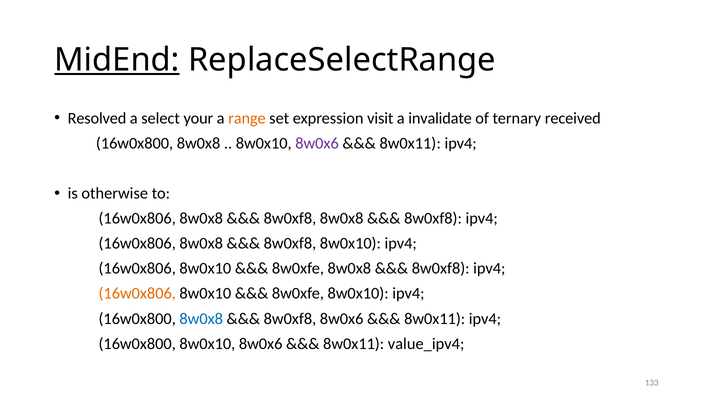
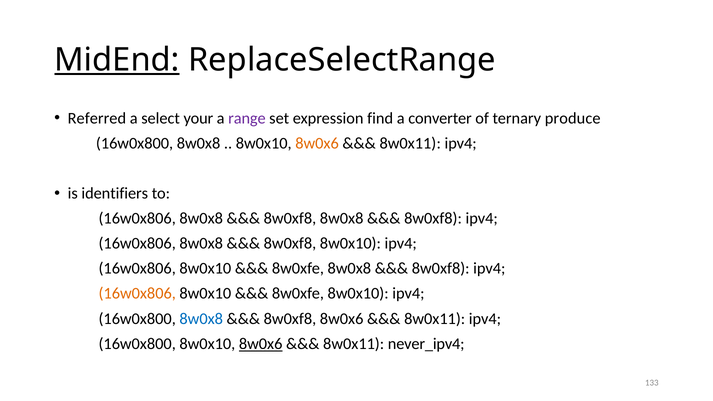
Resolved: Resolved -> Referred (97, 118)
range colour: orange -> purple (247, 118)
visit: visit -> find (380, 118)
invalidate: invalidate -> converter (440, 118)
received: received -> produce (573, 118)
8w0x6 colour: purple -> orange (317, 143)
otherwise: otherwise -> identifiers (115, 193)
8w0x6 underline: none -> present (261, 344)
value_ipv4: value_ipv4 -> never_ipv4 (426, 344)
